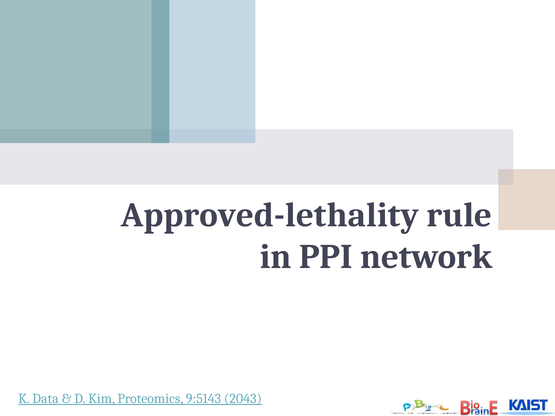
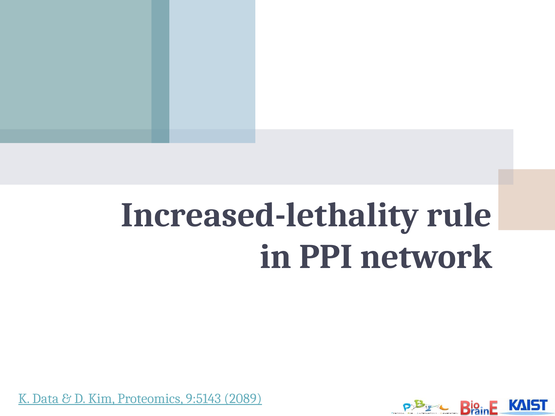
Approved-lethality: Approved-lethality -> Increased-lethality (270, 215)
2043: 2043 -> 2089 (243, 399)
